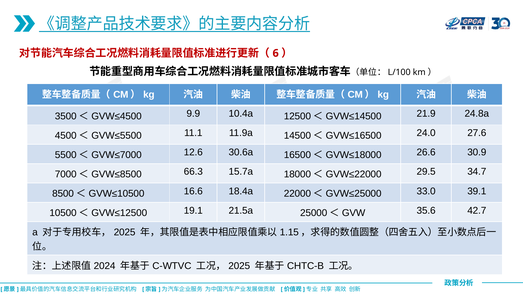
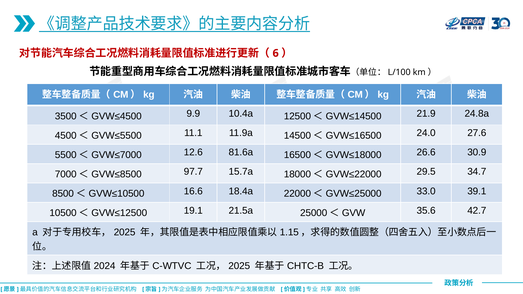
30.6a: 30.6a -> 81.6a (241, 152)
66.3: 66.3 -> 97.7 (193, 172)
